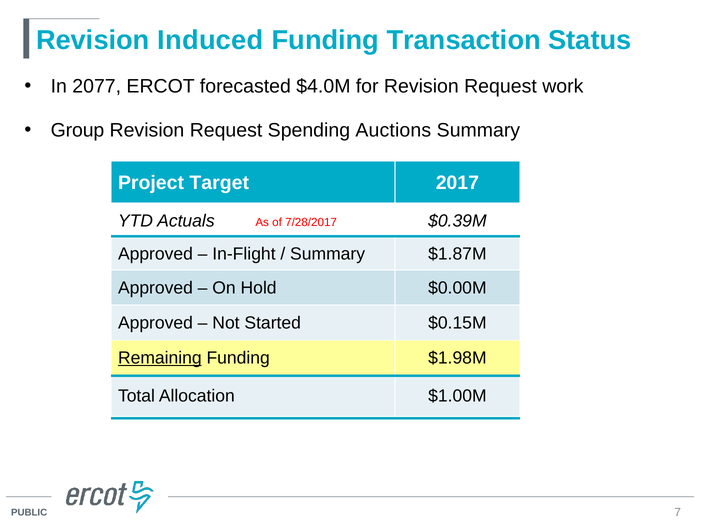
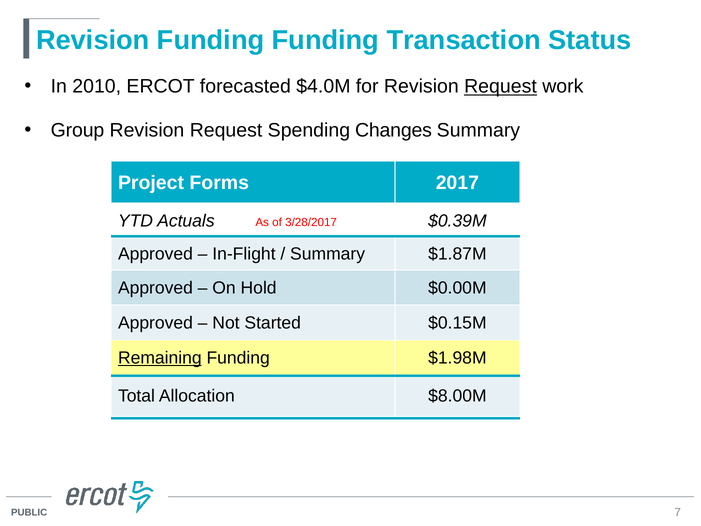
Revision Induced: Induced -> Funding (211, 40)
2077: 2077 -> 2010 (97, 87)
Request underline: none -> present (500, 87)
Auctions: Auctions -> Changes (393, 130)
Target: Target -> Forms (219, 183)
7/28/2017: 7/28/2017 -> 3/28/2017 (311, 222)
$1.00M: $1.00M -> $8.00M (457, 396)
